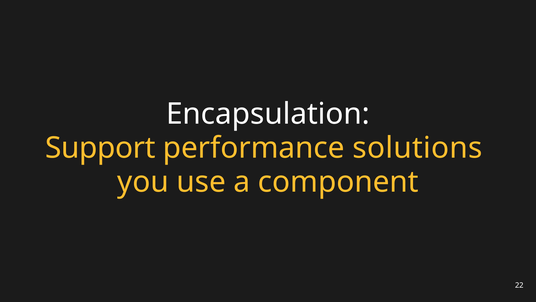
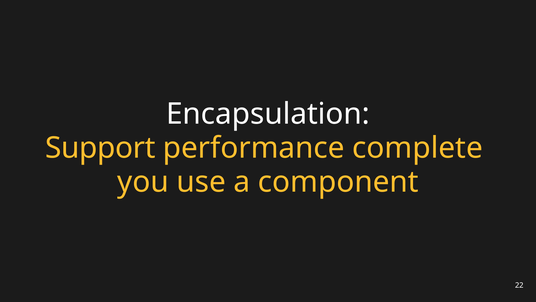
solutions: solutions -> complete (418, 148)
